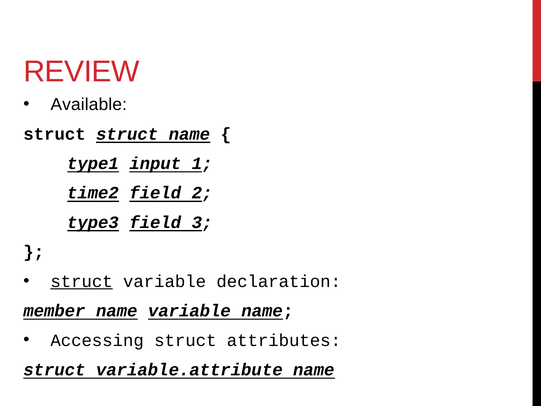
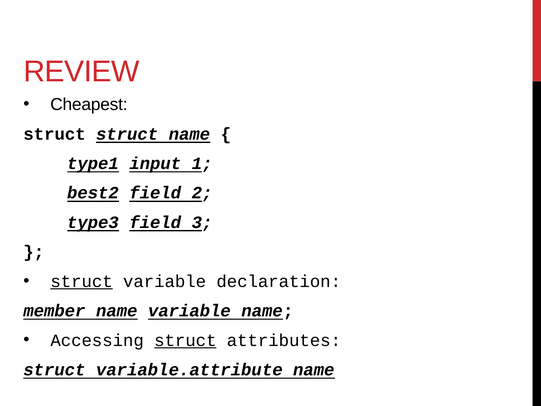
Available: Available -> Cheapest (89, 104)
time2: time2 -> best2 (93, 193)
struct underline: none -> present (185, 340)
